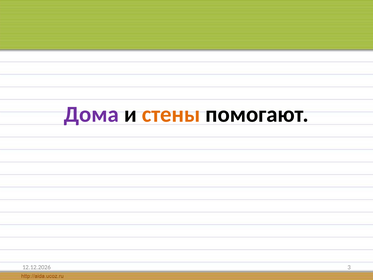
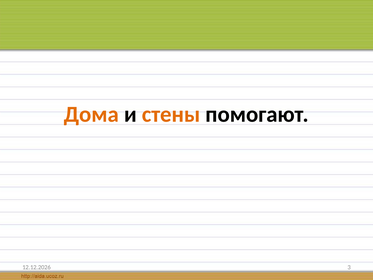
Дома colour: purple -> orange (91, 114)
